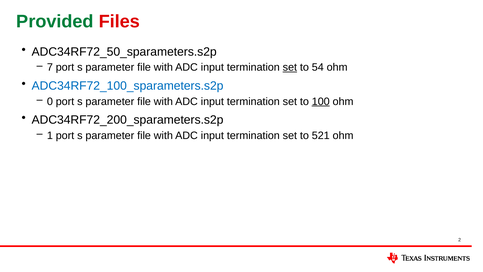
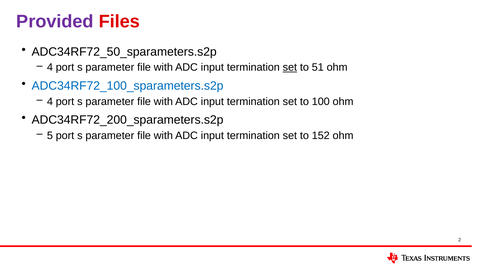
Provided colour: green -> purple (55, 21)
7: 7 -> 4 (50, 67)
54: 54 -> 51 (318, 67)
0: 0 -> 4 (50, 101)
100 underline: present -> none (321, 101)
1: 1 -> 5 (50, 135)
521: 521 -> 152 (321, 135)
